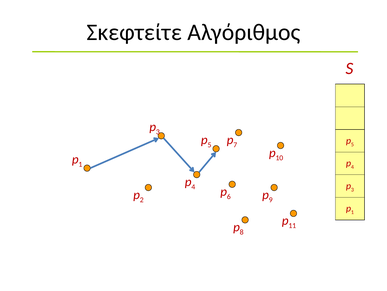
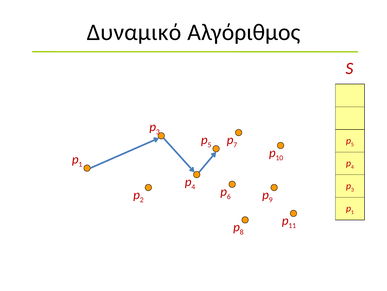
Σκεφτείτε: Σκεφτείτε -> Δυναμικό (134, 32)
